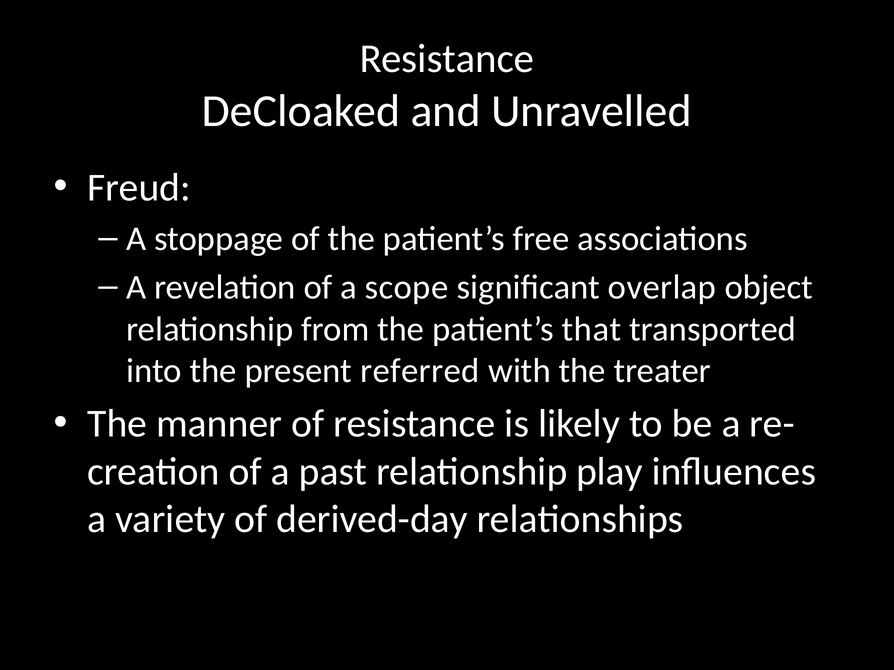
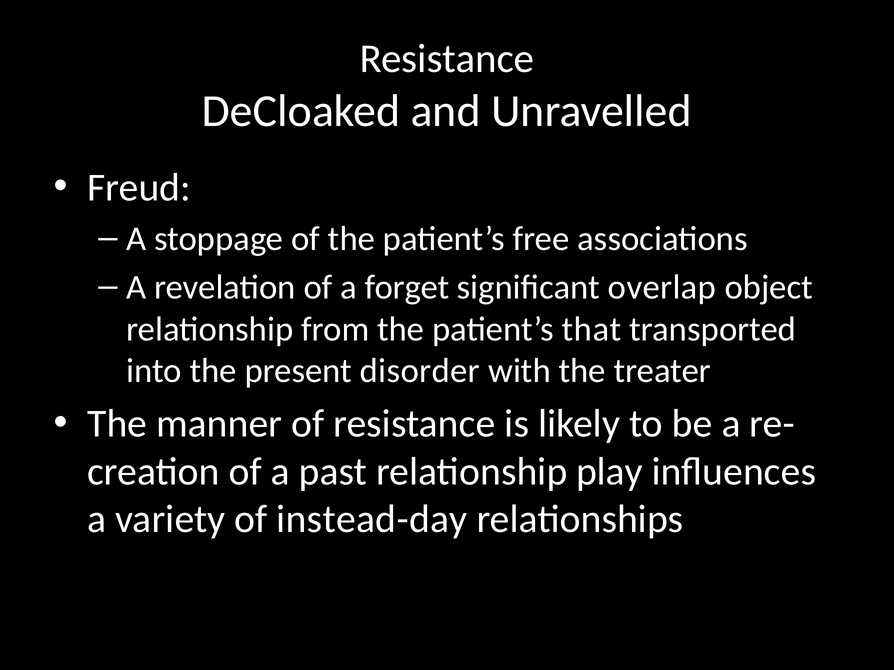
scope: scope -> forget (407, 288)
referred: referred -> disorder (420, 371)
derived-day: derived-day -> instead-day (372, 519)
